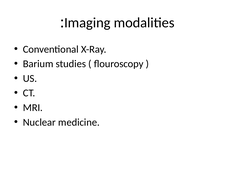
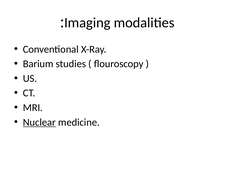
Nuclear underline: none -> present (39, 122)
